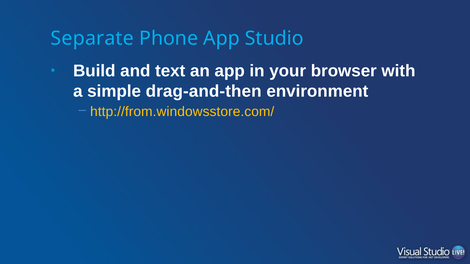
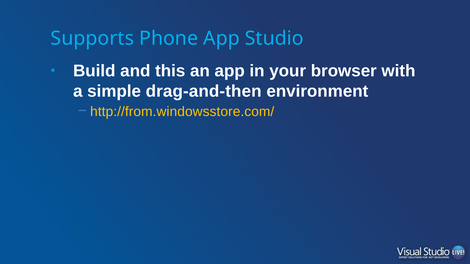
Separate: Separate -> Supports (92, 38)
text: text -> this (170, 71)
